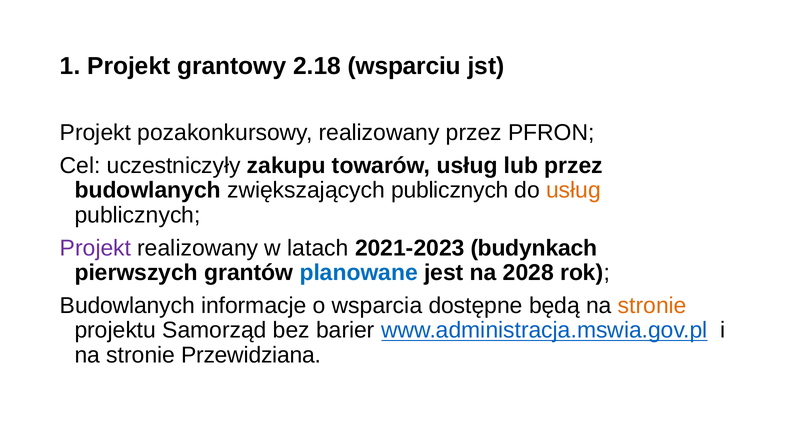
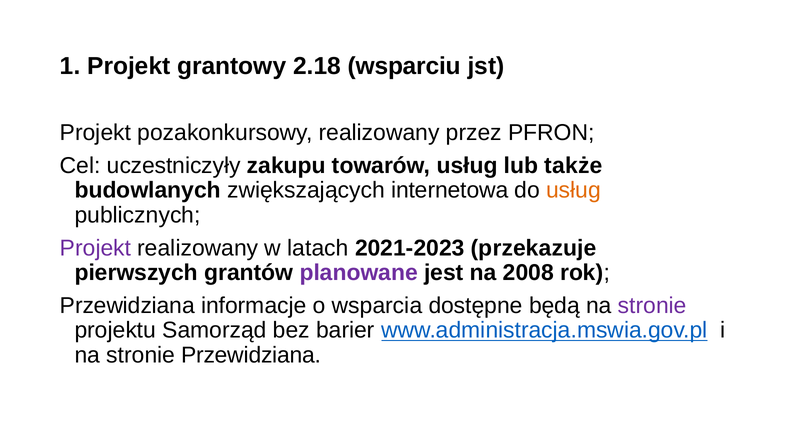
lub przez: przez -> także (574, 166)
zwiększających publicznych: publicznych -> internetowa (450, 190)
budynkach: budynkach -> przekazuje (534, 248)
planowane colour: blue -> purple (359, 273)
2028: 2028 -> 2008 (528, 273)
Budowlanych: Budowlanych -> Przewidziana (127, 306)
stronie colour: orange -> purple (652, 306)
